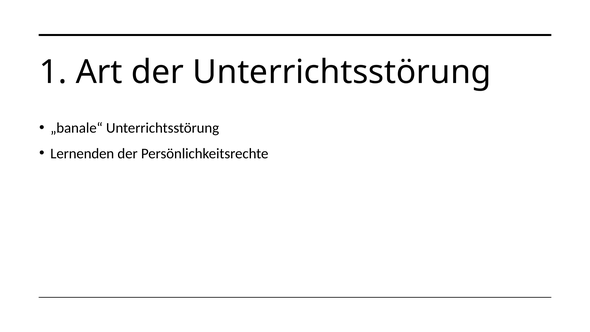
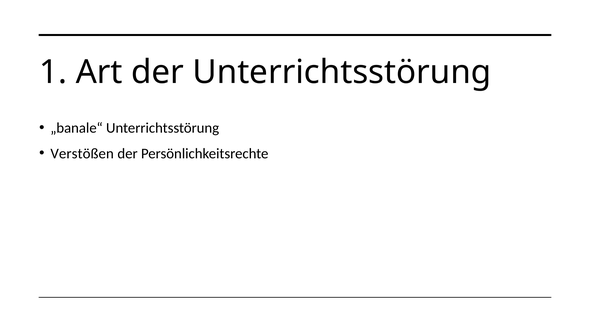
Lernenden: Lernenden -> Verstößen (82, 154)
